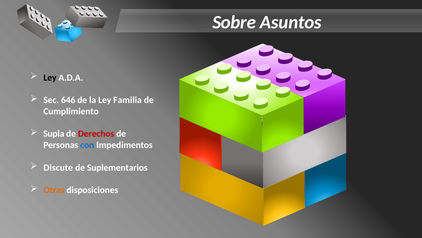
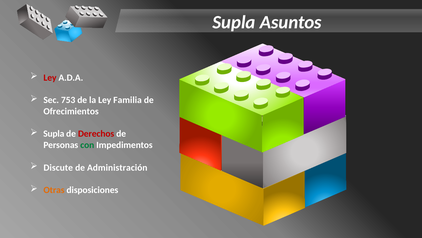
Sobre: Sobre -> Supla (234, 22)
Ley colour: black -> red (50, 77)
646: 646 -> 753 (68, 100)
Cumplimiento: Cumplimiento -> Ofrecimientos (71, 111)
con colour: blue -> green (87, 145)
Suplementarios: Suplementarios -> Administración (117, 167)
